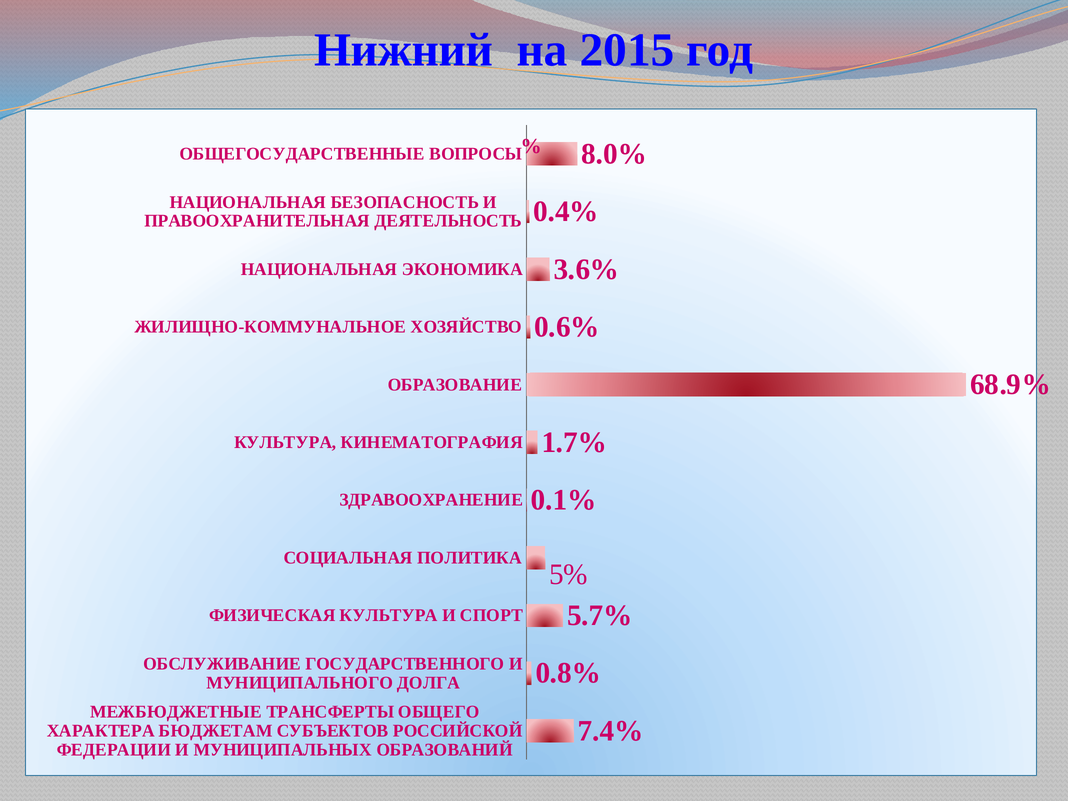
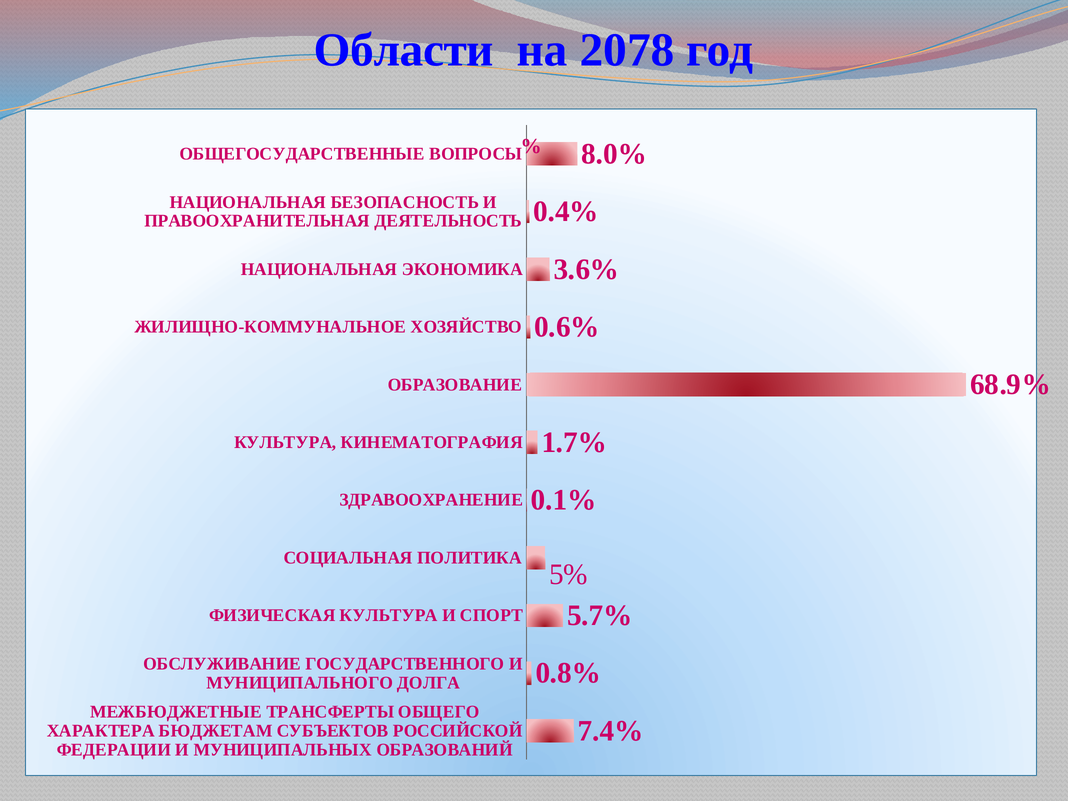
Нижний: Нижний -> Области (404, 50)
2015: 2015 -> 2078 (627, 50)
